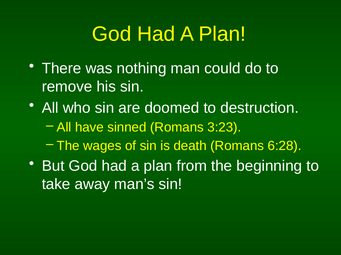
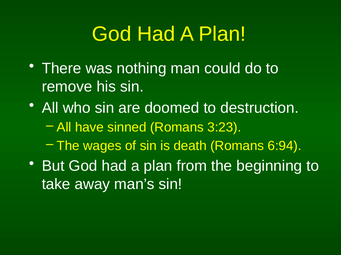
6:28: 6:28 -> 6:94 (285, 146)
